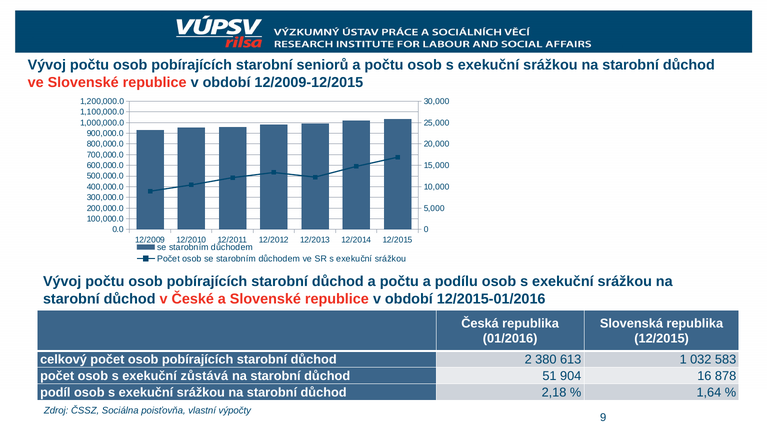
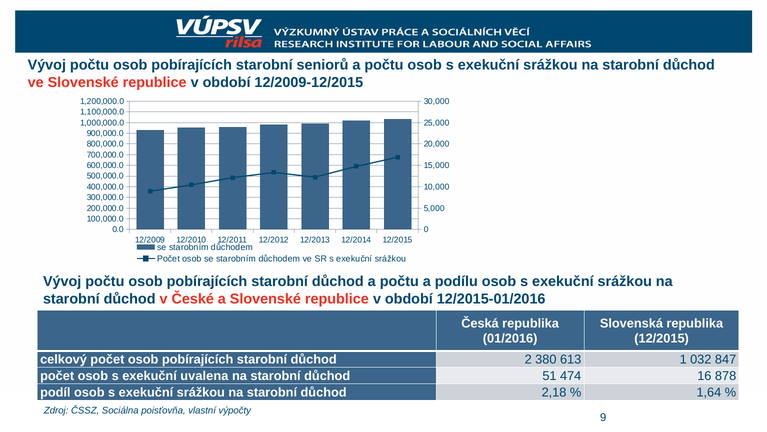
583: 583 -> 847 (726, 359)
zůstává: zůstává -> uvalena (204, 376)
904: 904 -> 474 (571, 376)
